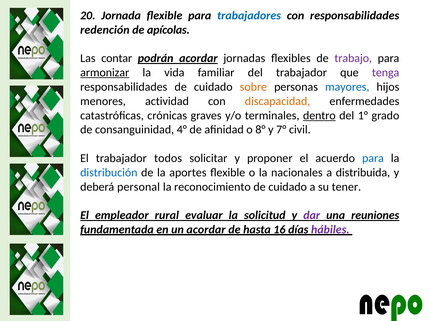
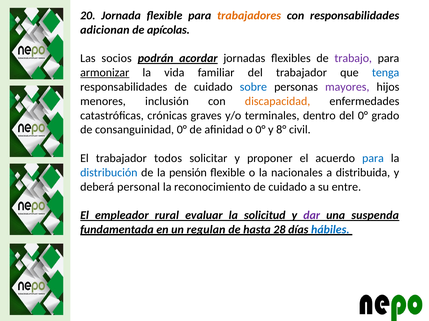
trabajadores colour: blue -> orange (249, 16)
redención: redención -> adicionan (105, 30)
contar: contar -> socios (117, 58)
tenga colour: purple -> blue (386, 73)
sobre colour: orange -> blue (253, 87)
mayores colour: blue -> purple (347, 87)
actividad: actividad -> inclusión (167, 101)
dentro underline: present -> none (319, 116)
del 1°: 1° -> 0° (363, 116)
consanguinidad 4°: 4° -> 0° (182, 130)
o 8°: 8° -> 0° (260, 130)
7°: 7° -> 8° (281, 130)
aportes: aportes -> pensión (188, 173)
tener: tener -> entre (346, 187)
reuniones: reuniones -> suspenda (375, 216)
un acordar: acordar -> regulan (206, 230)
16: 16 -> 28 (279, 230)
hábiles colour: purple -> blue (330, 230)
